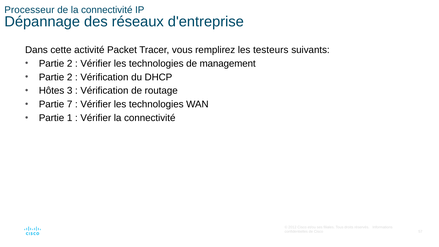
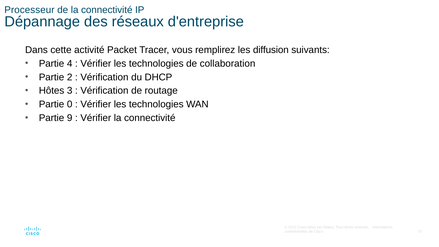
testeurs: testeurs -> diffusion (271, 50)
2: 2 -> 4 (70, 63)
management: management -> collaboration (228, 63)
7: 7 -> 0 (70, 104)
1: 1 -> 9 (70, 118)
